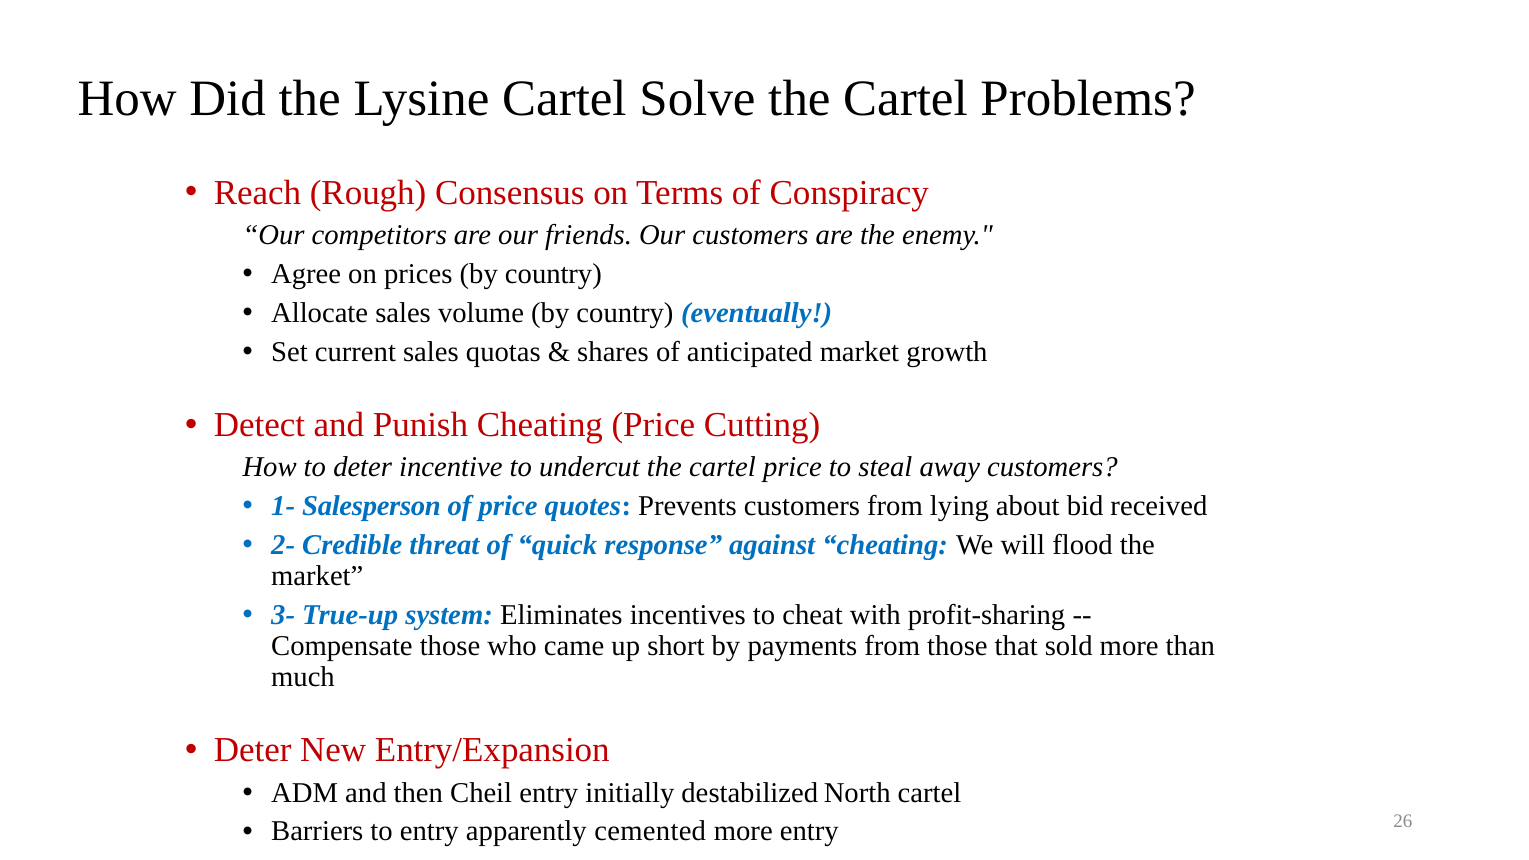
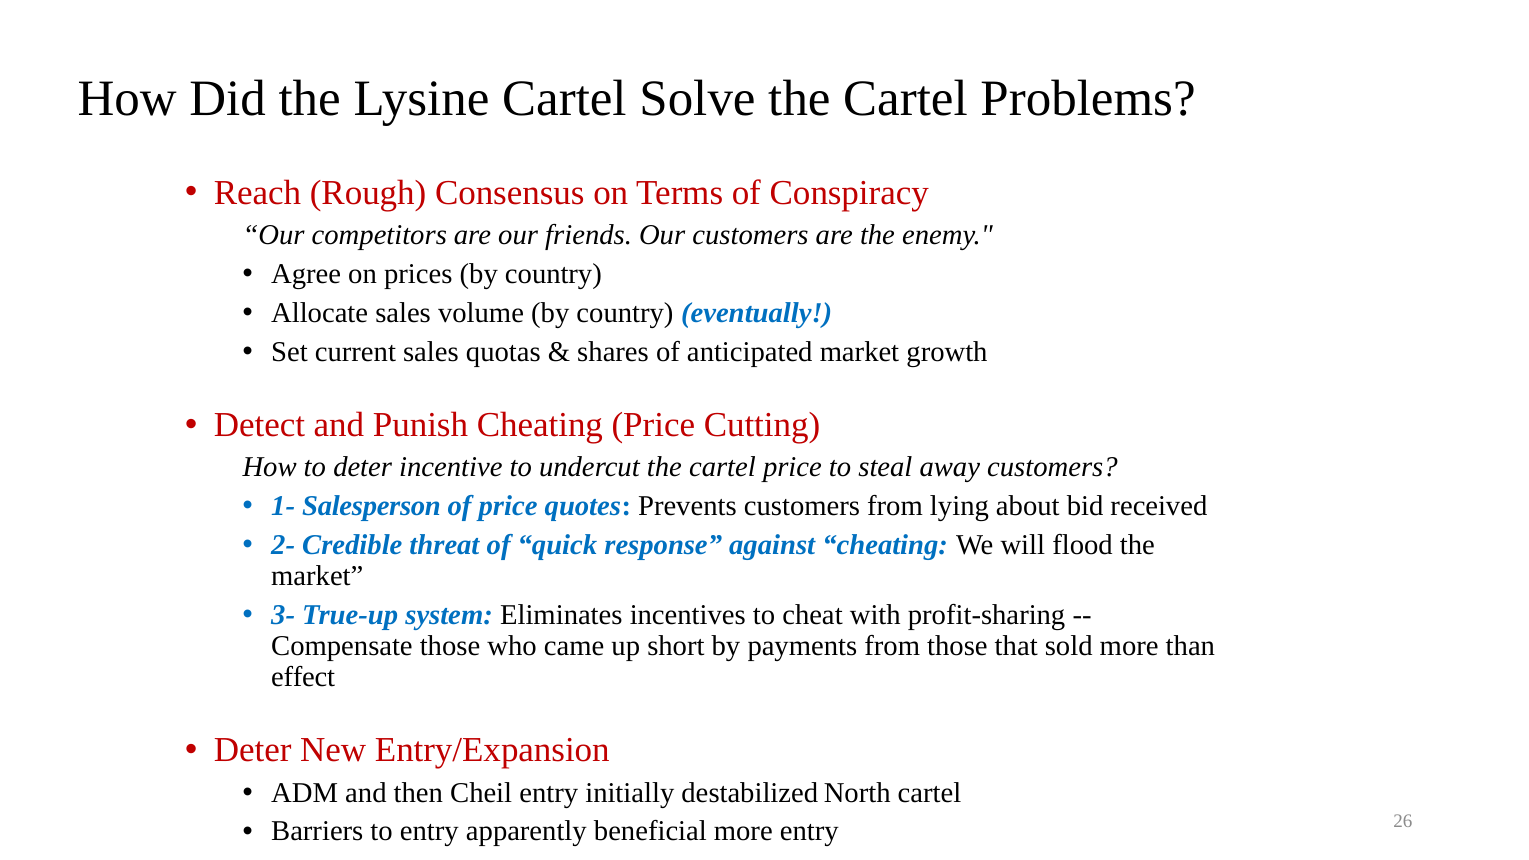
much: much -> effect (303, 677)
cemented: cemented -> beneficial (650, 832)
